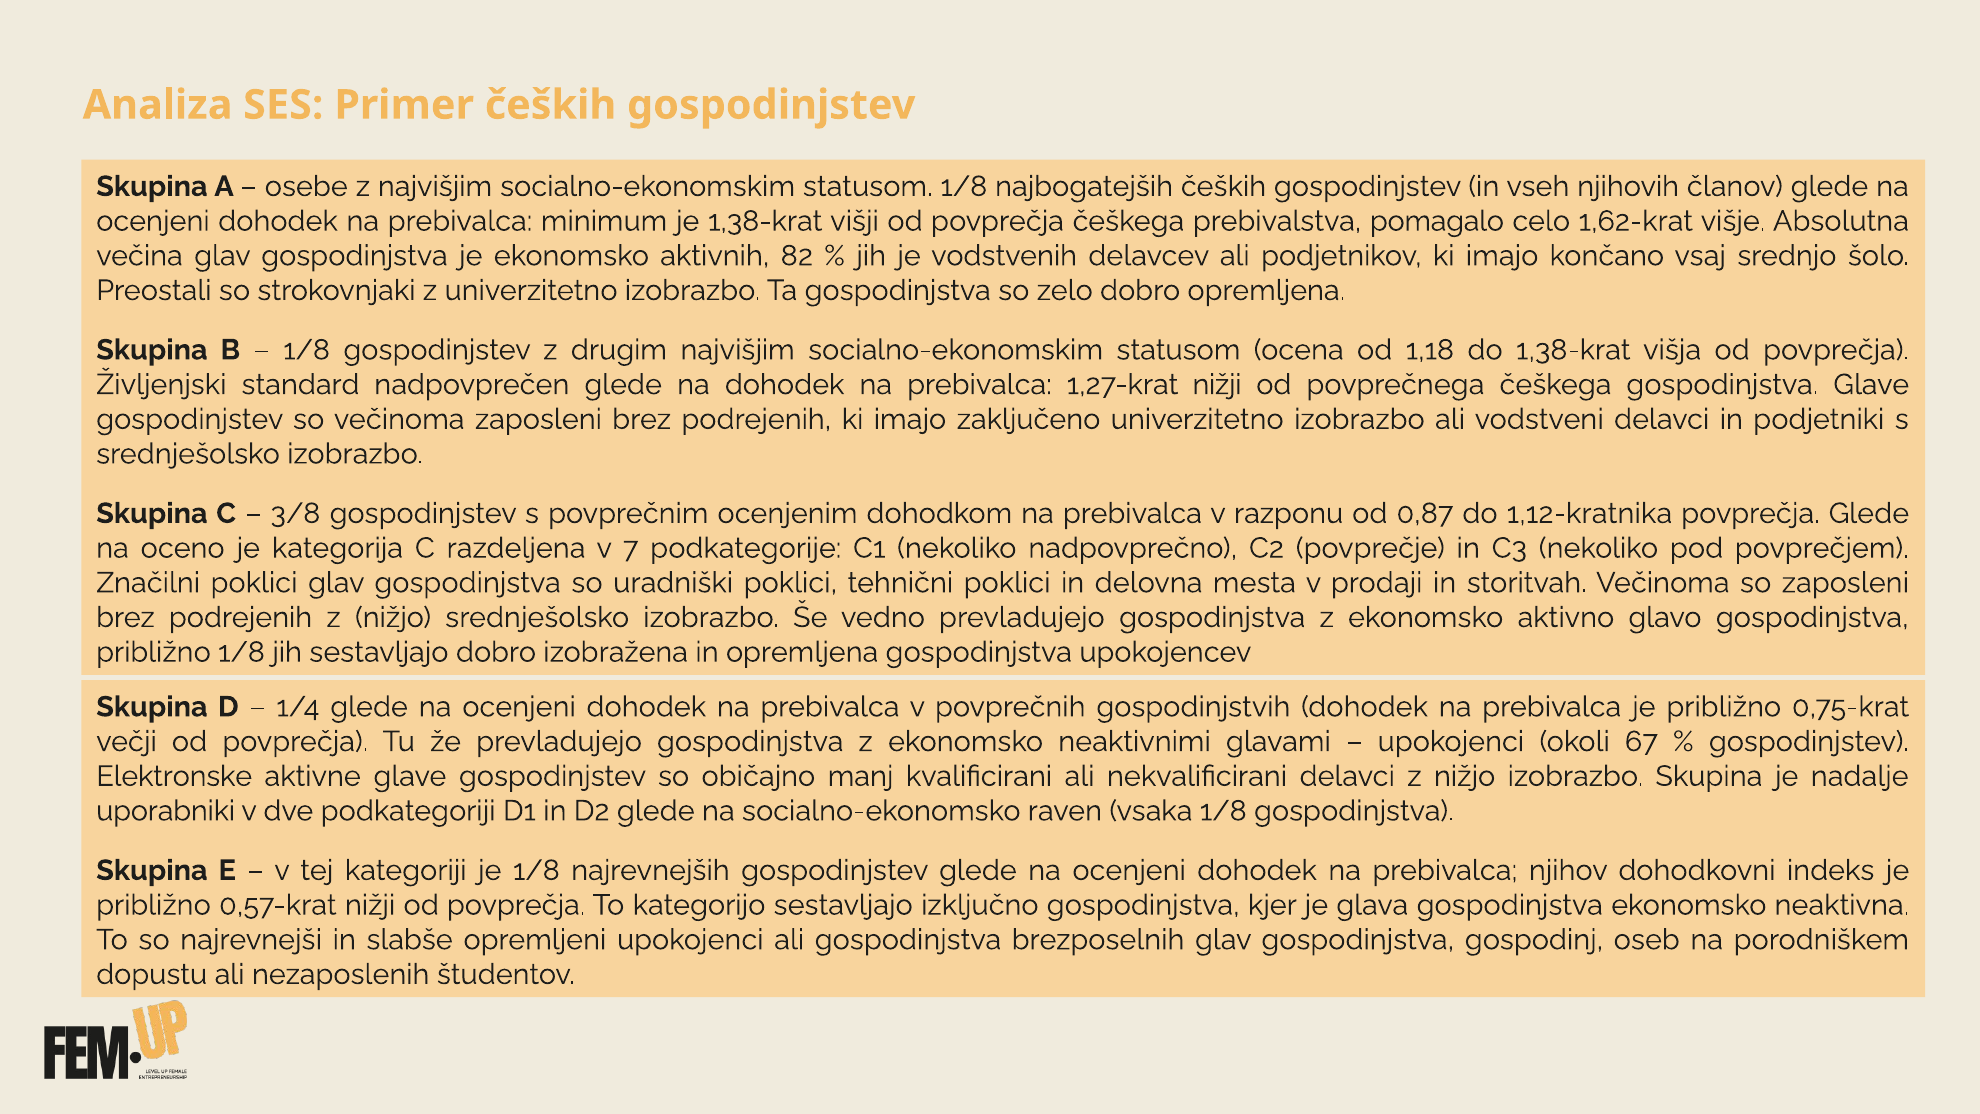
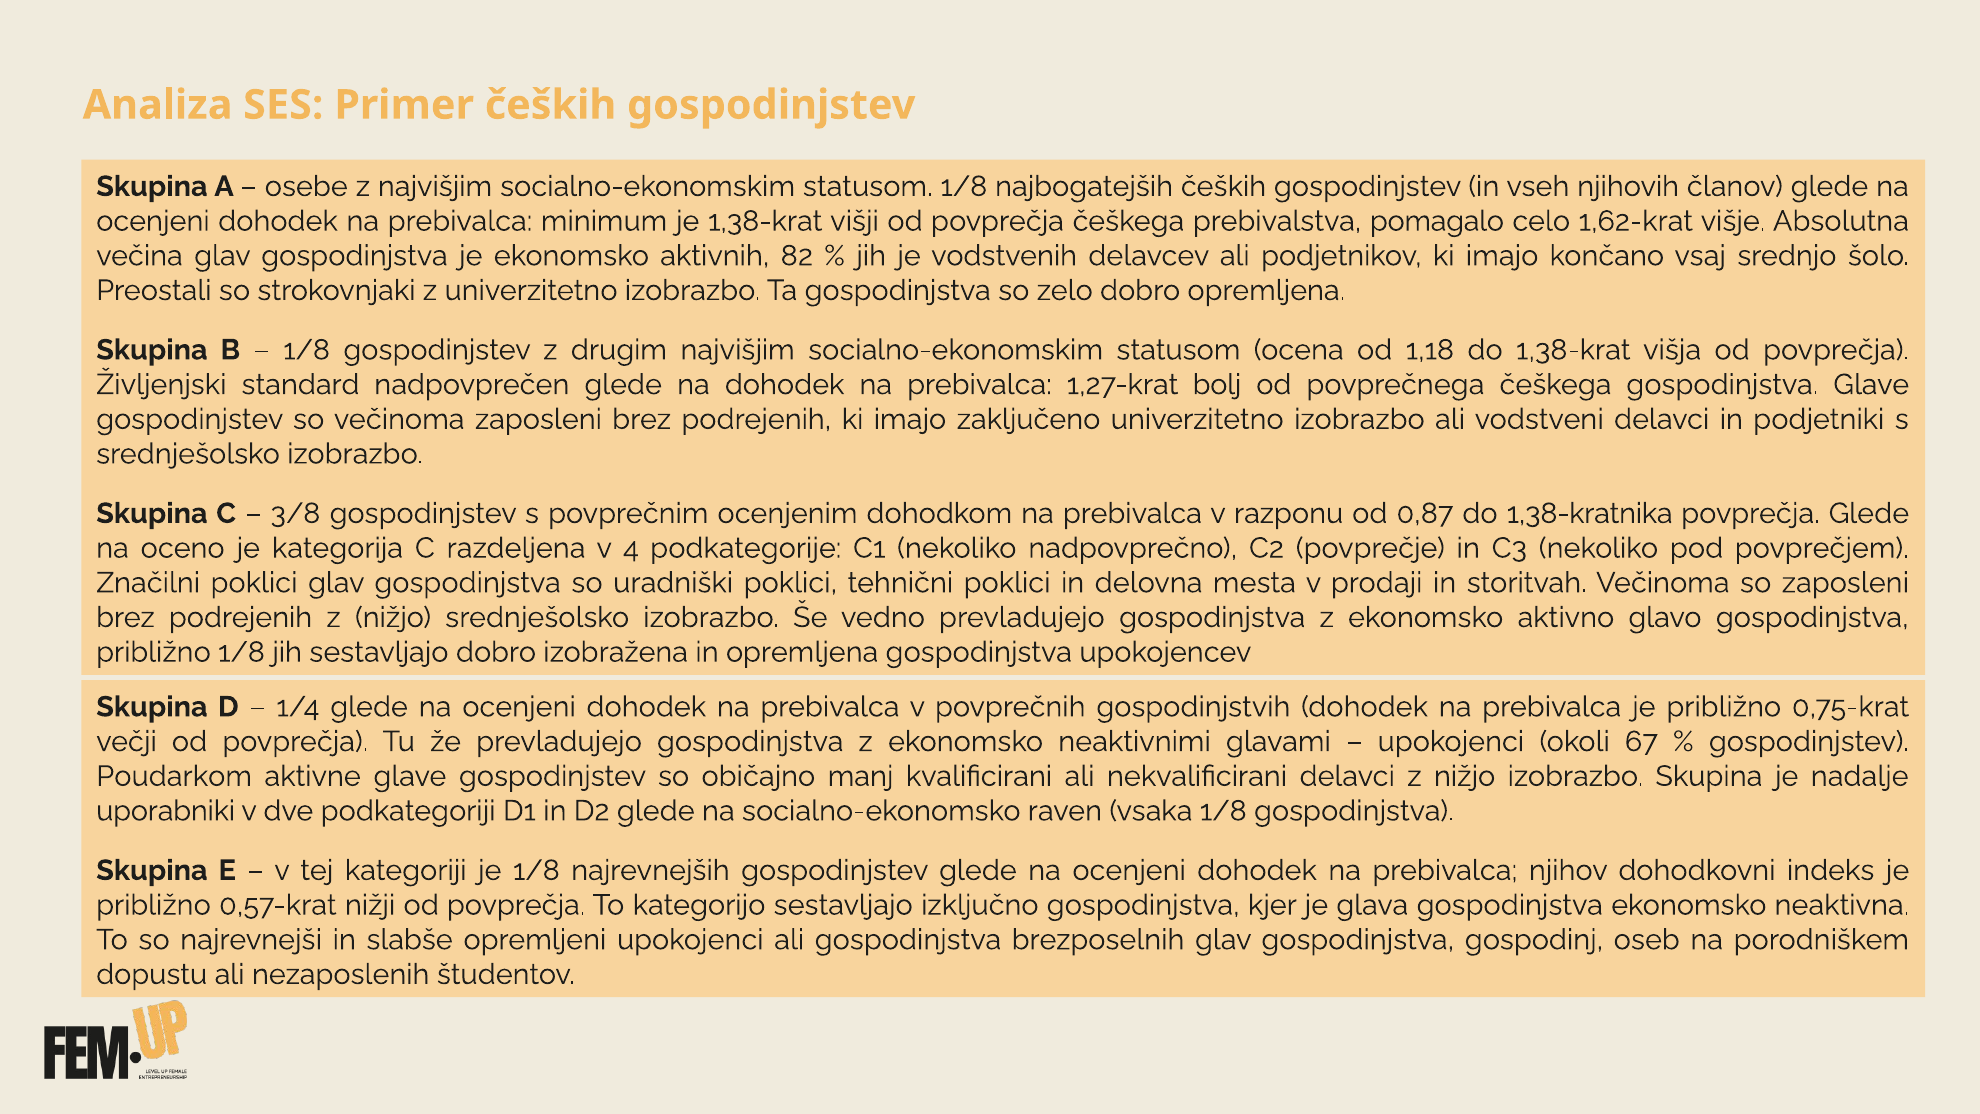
1,27-krat nižji: nižji -> bolj (1217, 385)
1,12-kratnika: 1,12-kratnika -> 1,38-kratnika (1590, 513)
7: 7 -> 4 (631, 548)
Elektronske: Elektronske -> Poudarkom (174, 776)
